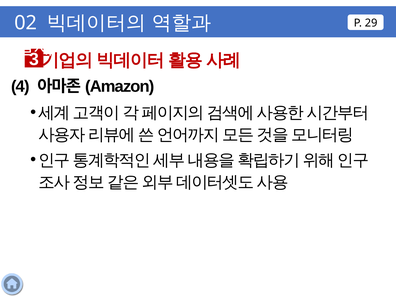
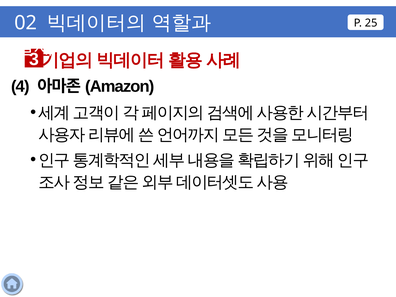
29: 29 -> 25 (371, 23)
